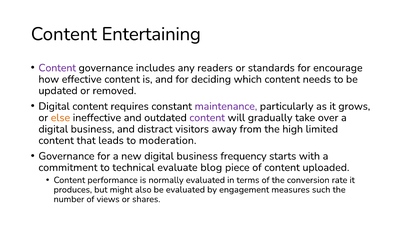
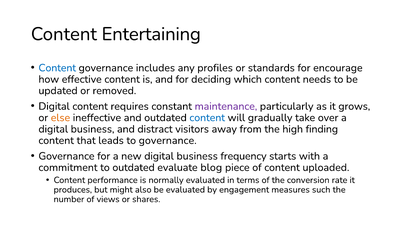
Content colour: purple -> blue (57, 68)
readers: readers -> profiles (215, 68)
content colour: purple -> blue (207, 118)
limited: limited -> finding (322, 129)
to moderation: moderation -> governance (168, 140)
to technical: technical -> outdated (134, 167)
